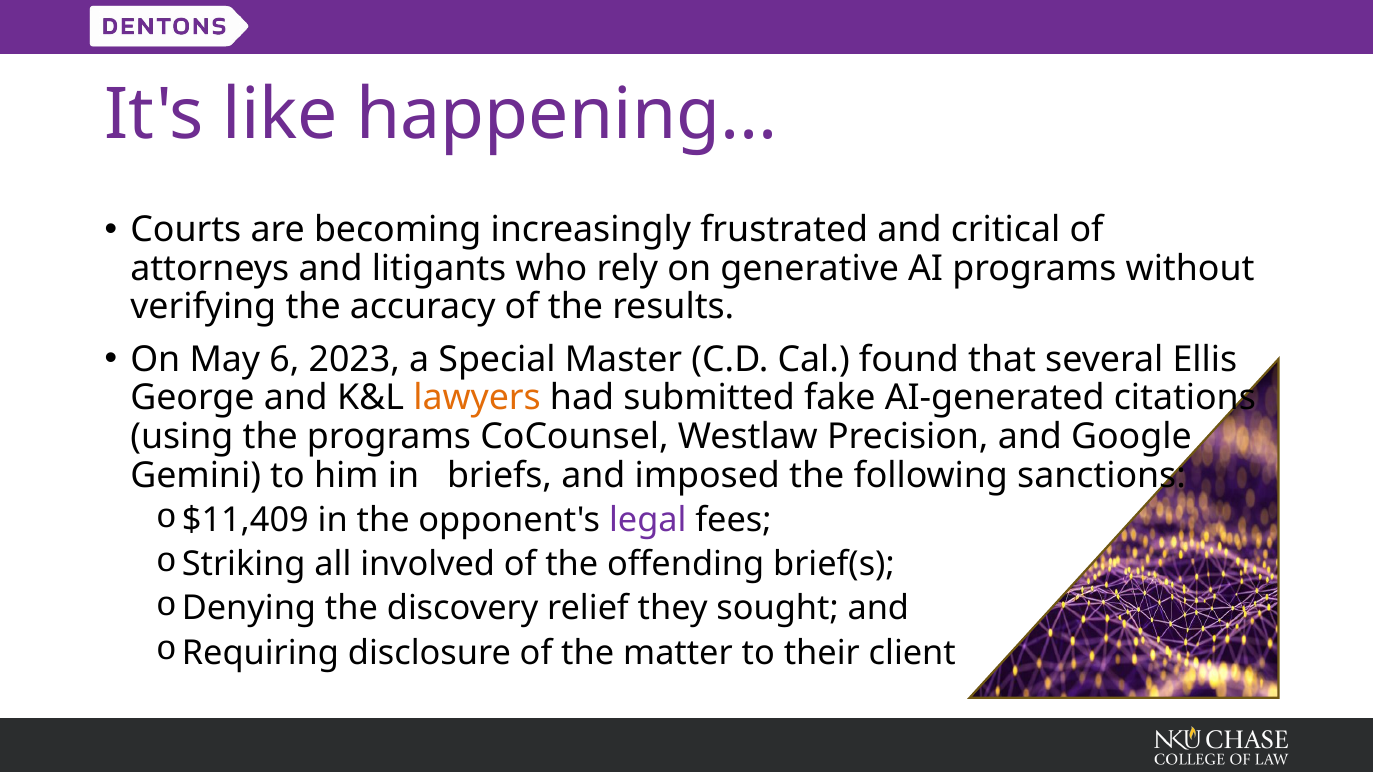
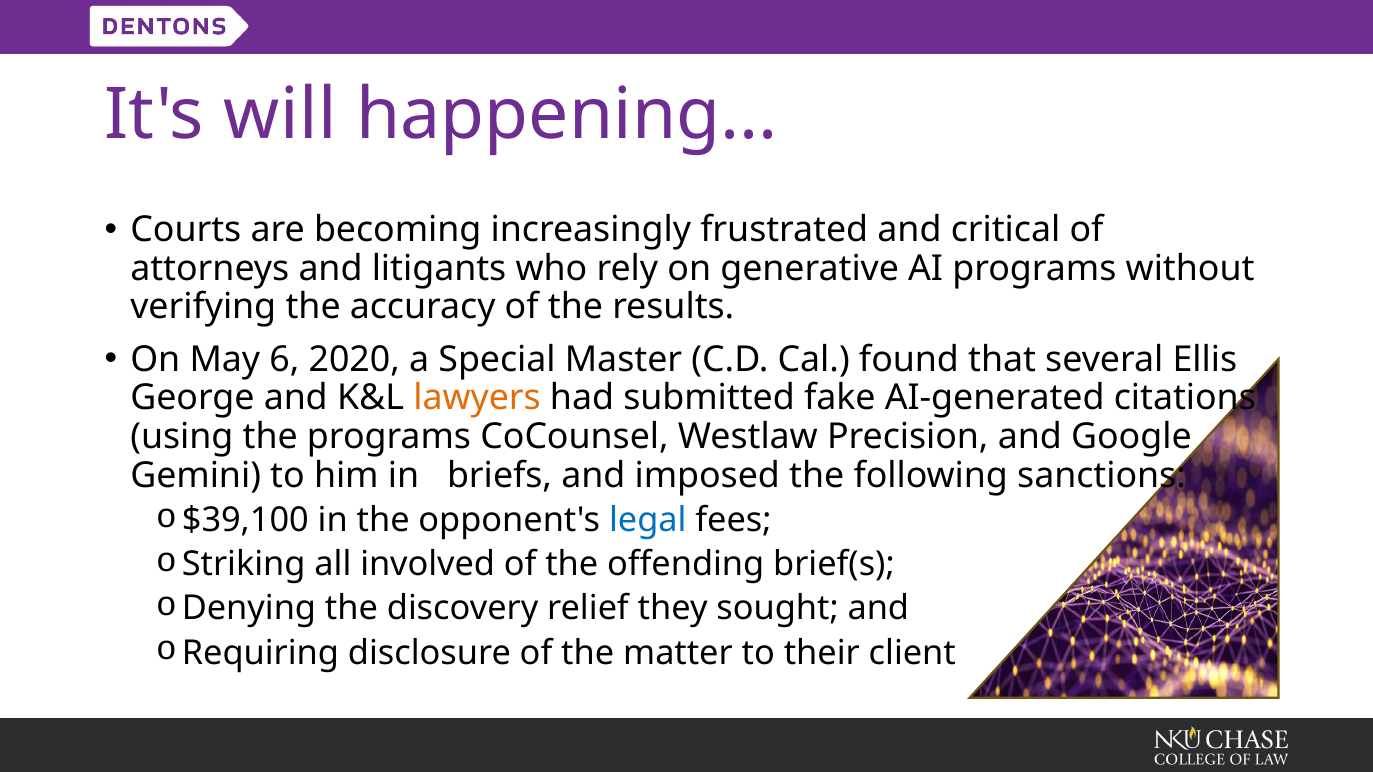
like: like -> will (280, 115)
2023: 2023 -> 2020 (354, 360)
$11,409: $11,409 -> $39,100 (245, 520)
legal colour: purple -> blue (648, 520)
